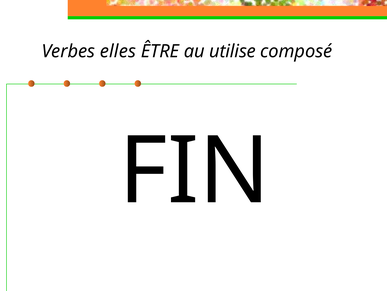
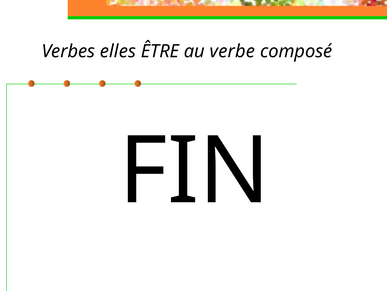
utilise: utilise -> verbe (232, 51)
